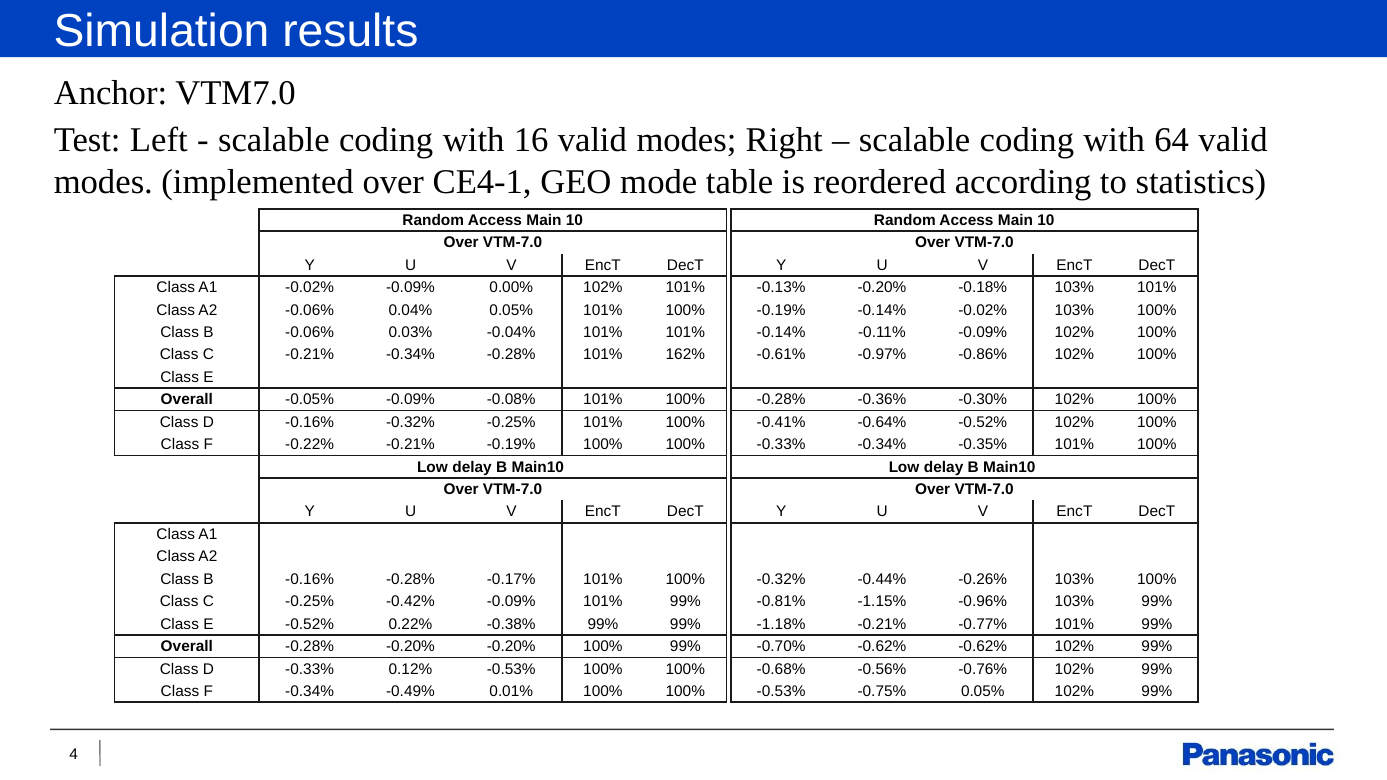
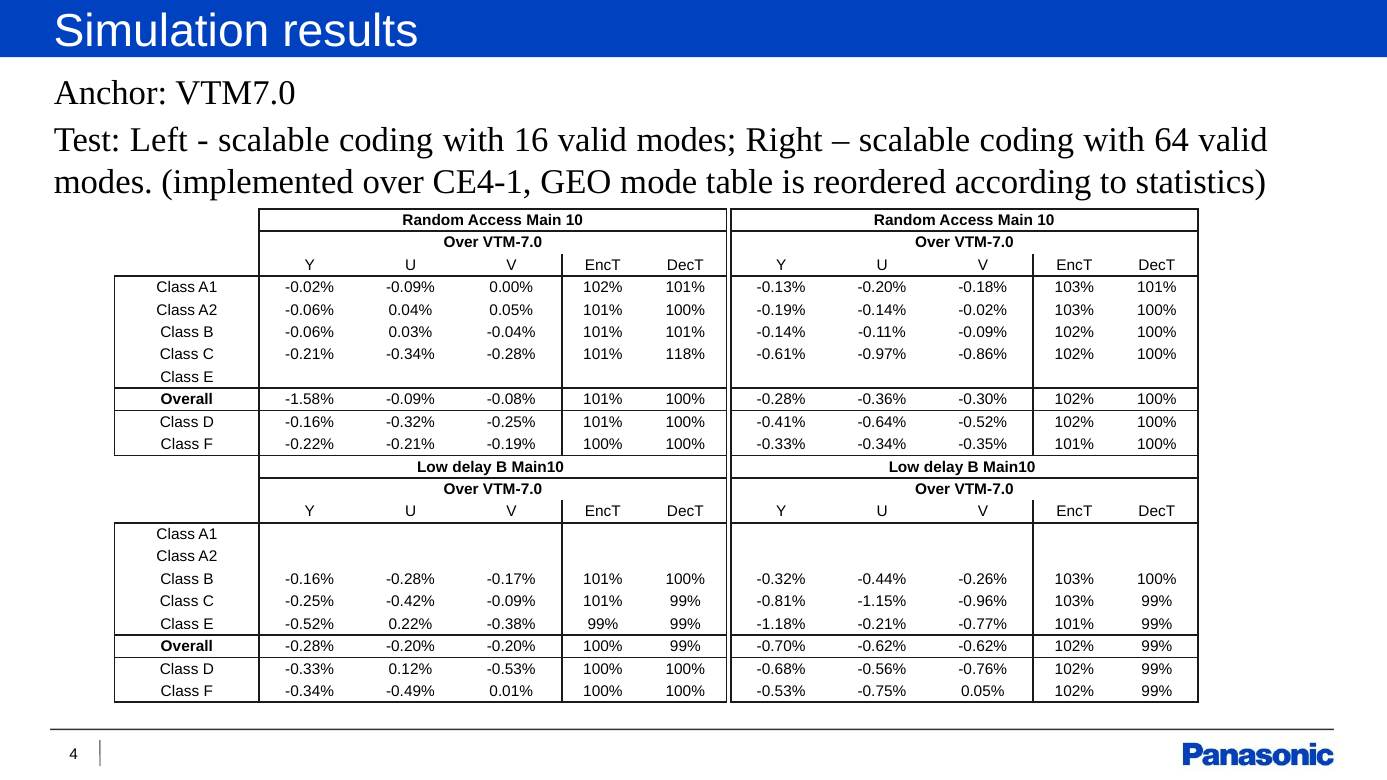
162%: 162% -> 118% (685, 355)
-0.05%: -0.05% -> -1.58% (310, 400)
